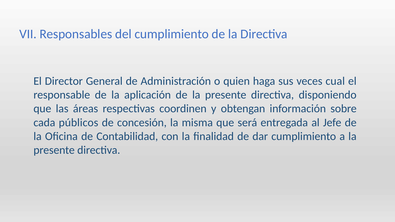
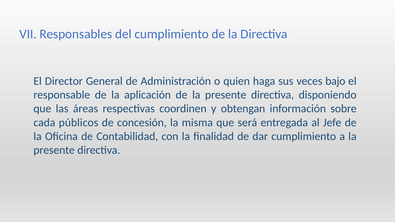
cual: cual -> bajo (335, 81)
